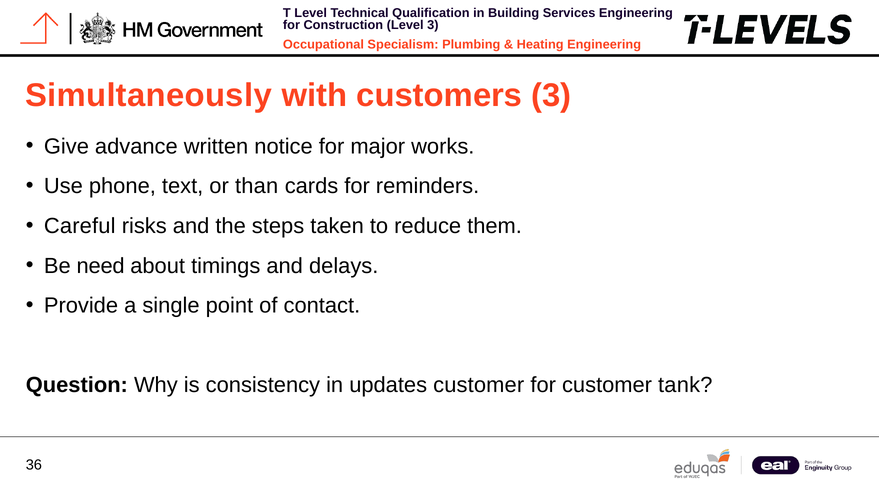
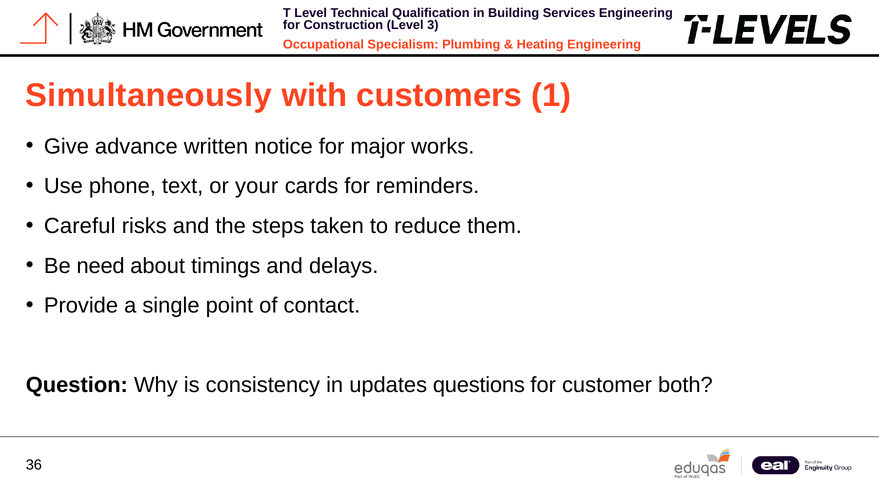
customers 3: 3 -> 1 (551, 95)
than: than -> your (257, 186)
updates customer: customer -> questions (479, 385)
tank: tank -> both (685, 385)
